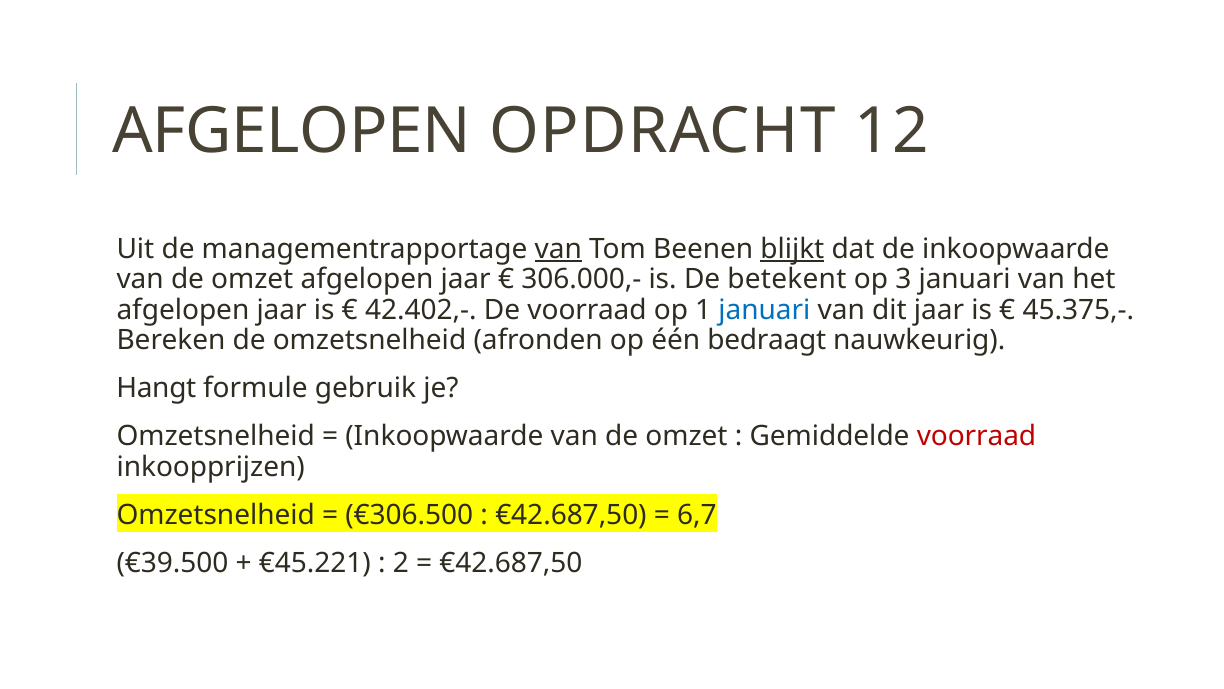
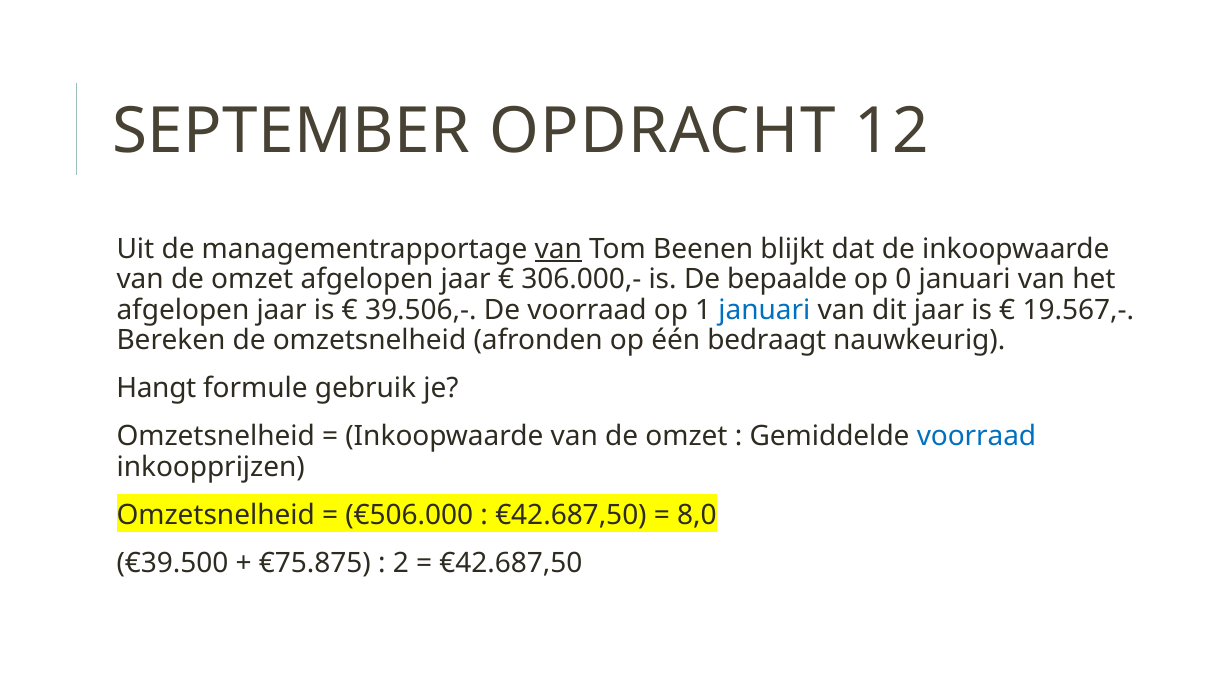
AFGELOPEN: AFGELOPEN -> SEPTEMBER (291, 131)
blijkt underline: present -> none (792, 249)
betekent: betekent -> bepaalde (787, 279)
3: 3 -> 0 (903, 279)
42.402,-: 42.402,- -> 39.506,- (421, 310)
45.375,-: 45.375,- -> 19.567,- (1078, 310)
voorraad colour: red -> blue (976, 436)
€306.500: €306.500 -> €506.000 (409, 515)
6,7: 6,7 -> 8,0 (697, 515)
€45.221: €45.221 -> €75.875 (315, 563)
